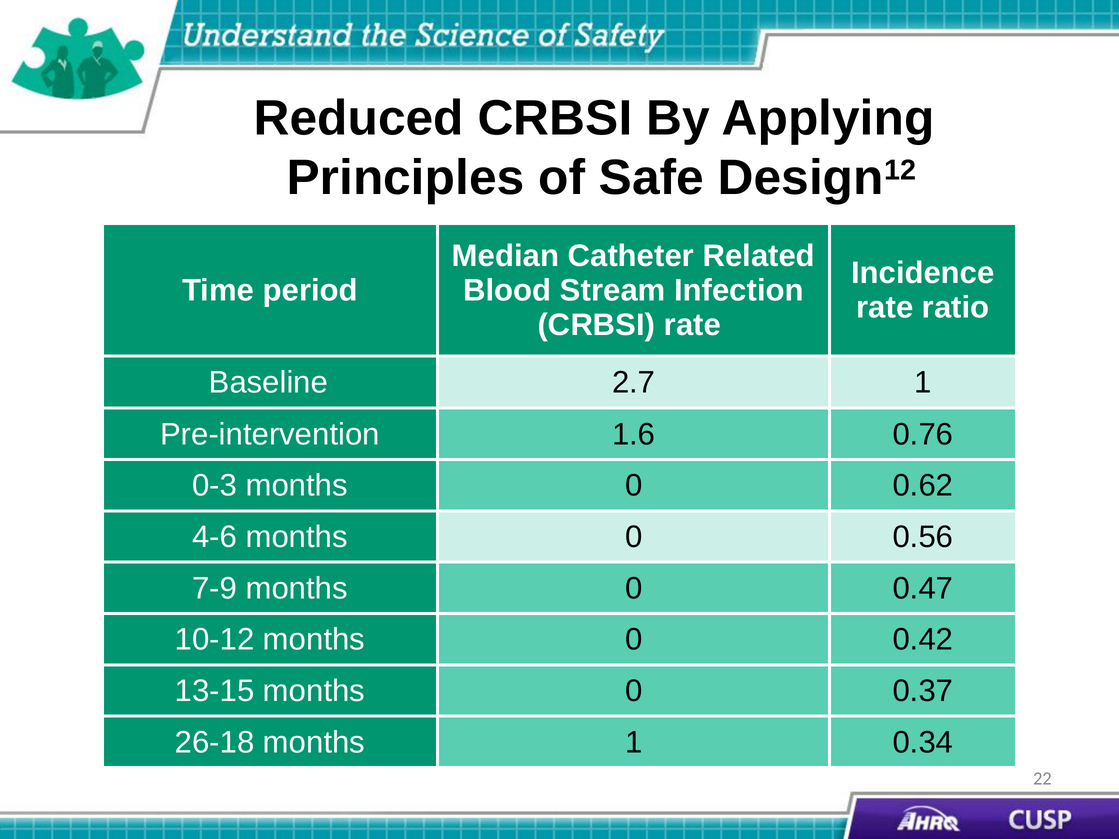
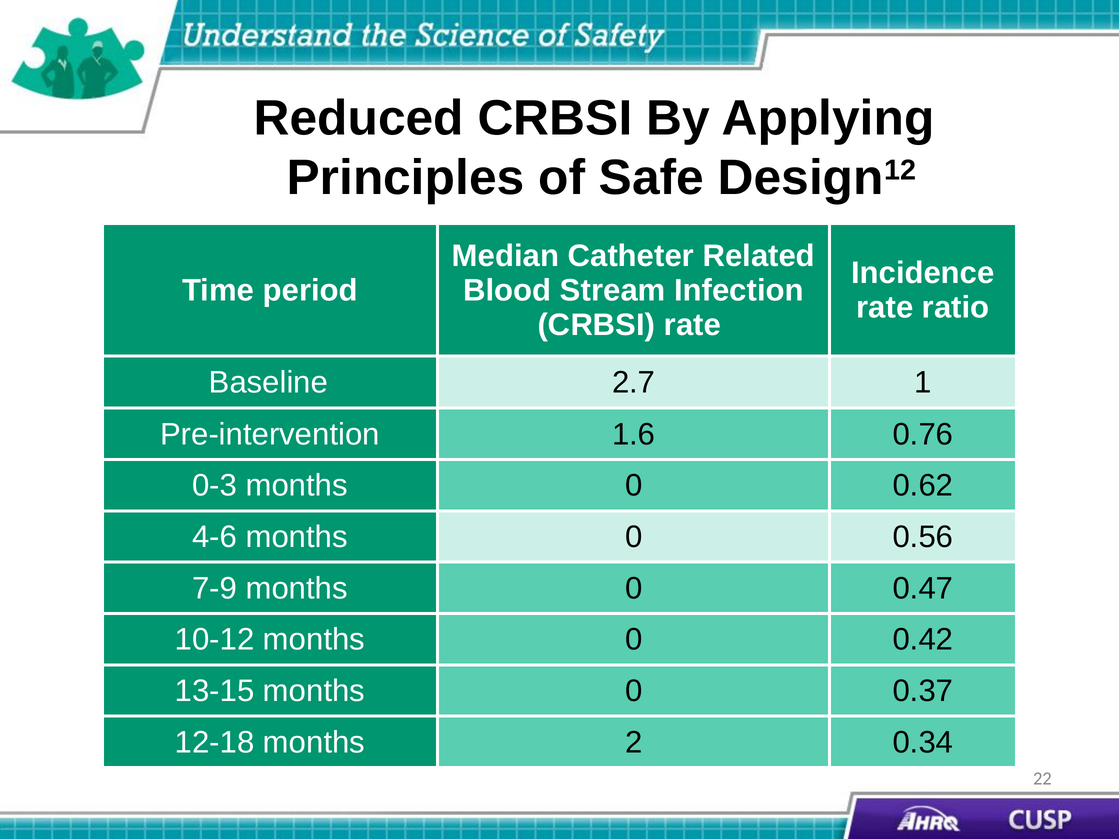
26-18: 26-18 -> 12-18 (215, 743)
months 1: 1 -> 2 (634, 743)
